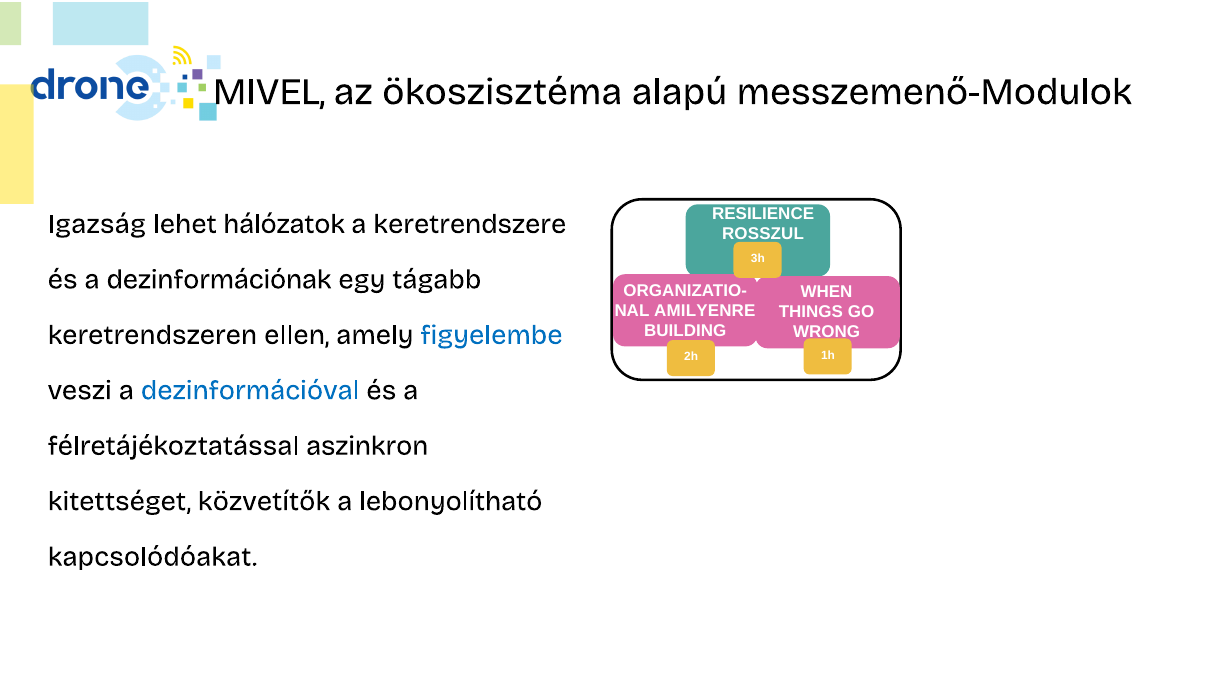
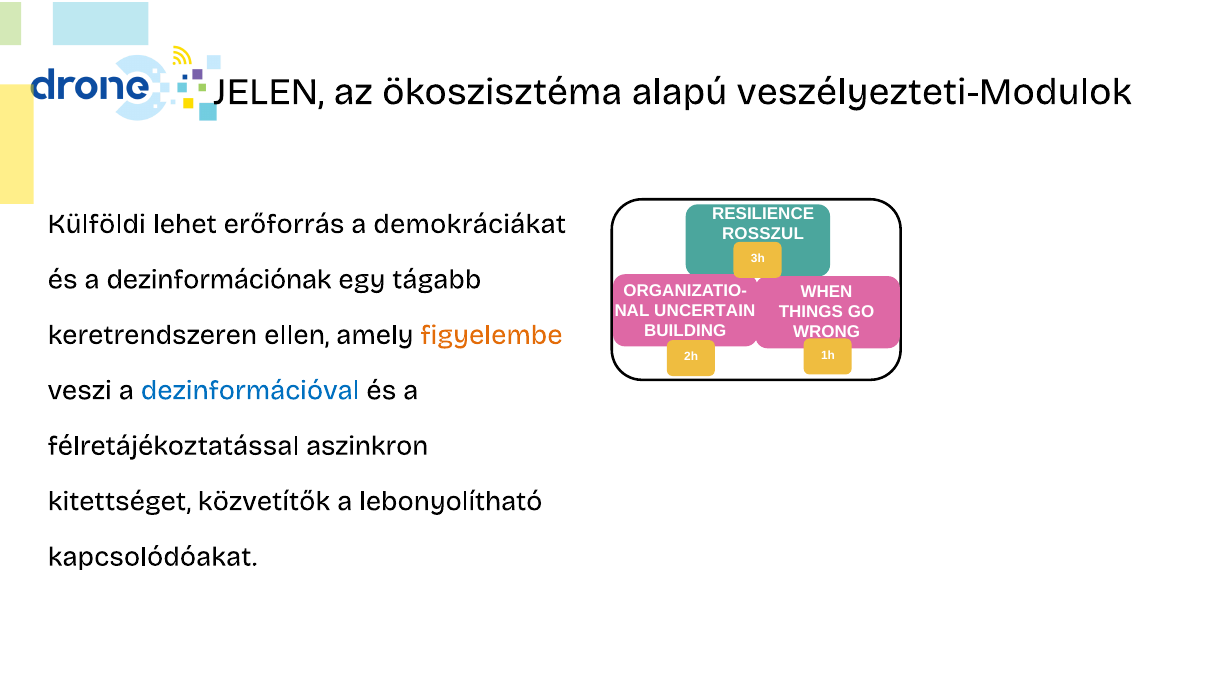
MIVEL: MIVEL -> JELEN (269, 92)
messzemenő-Modulok: messzemenő-Modulok -> veszélyezteti-Modulok (934, 92)
Igazság: Igazság -> Külföldi (97, 224)
hálózatok: hálózatok -> erőforrás (284, 224)
keretrendszere: keretrendszere -> demokráciákat (470, 224)
AMILYENRE: AMILYENRE -> UNCERTAIN (705, 311)
figyelembe colour: blue -> orange (491, 335)
